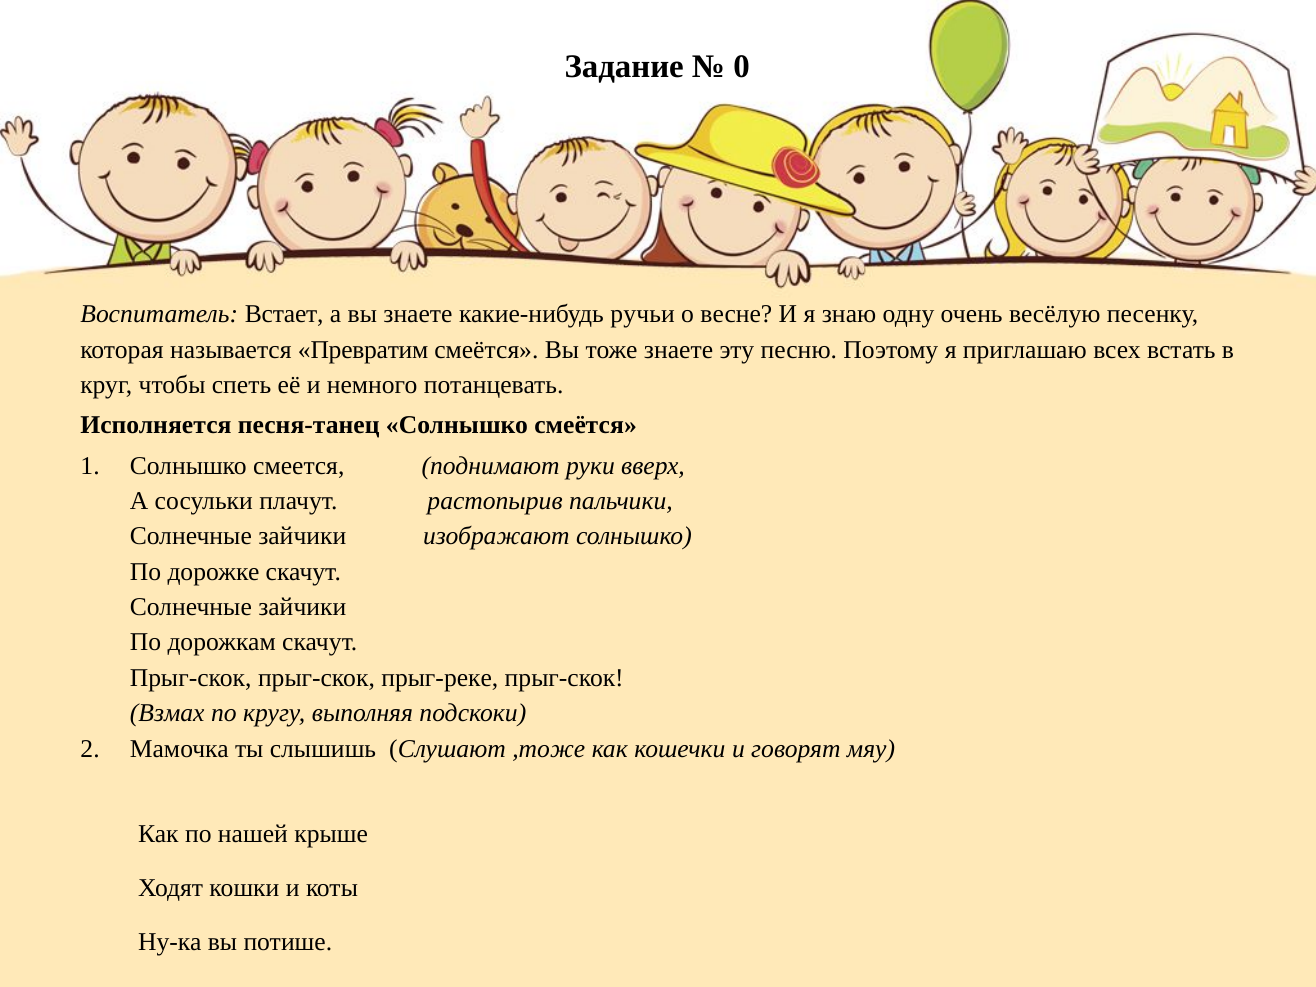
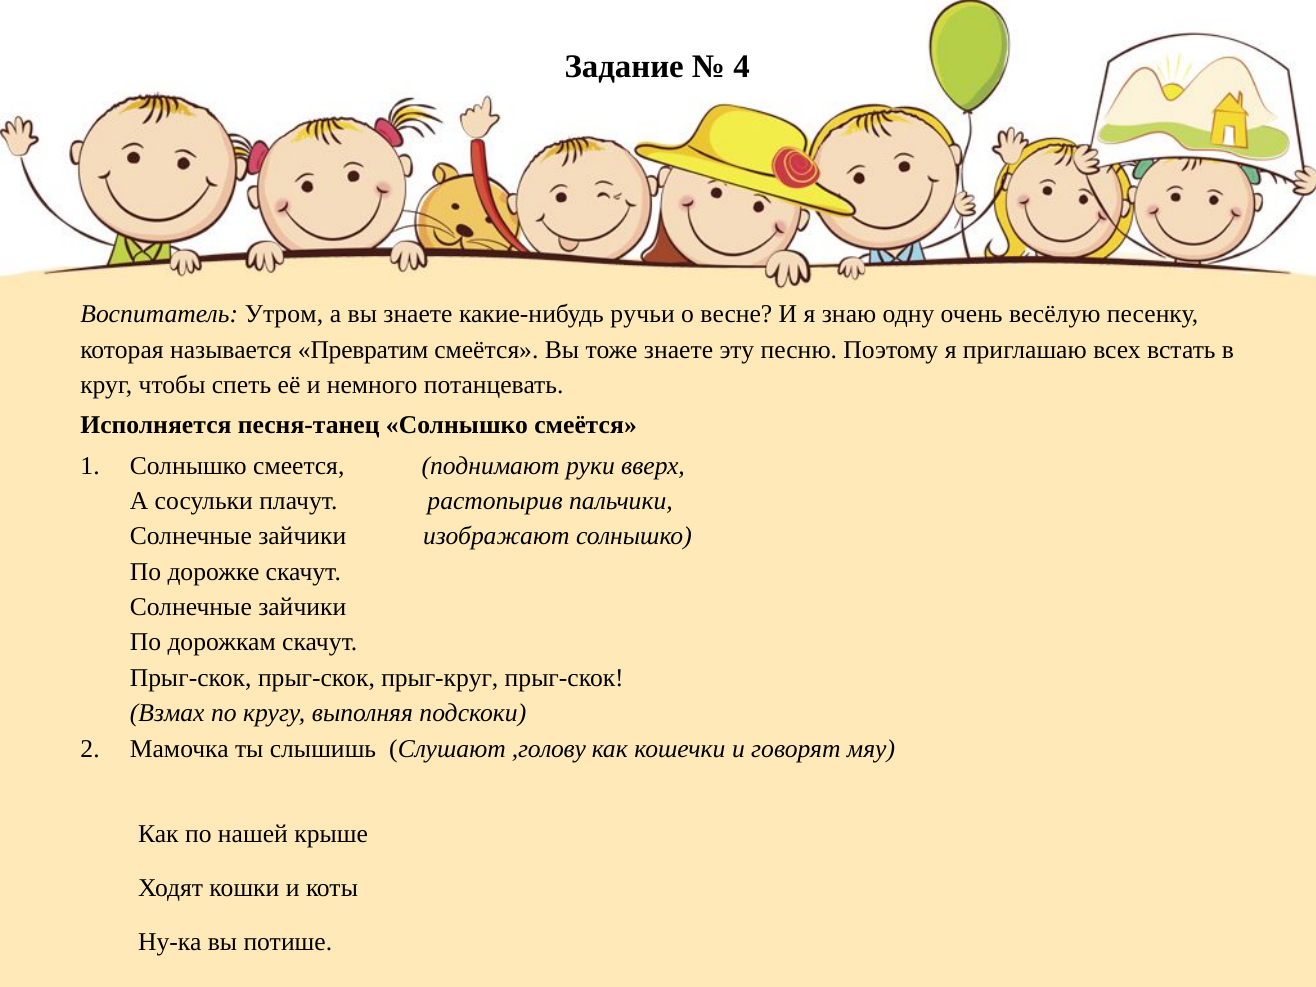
0: 0 -> 4 (742, 67)
Встает: Встает -> Утром (284, 315)
прыг-реке: прыг-реке -> прыг-круг (440, 678)
,тоже: ,тоже -> ,голову (549, 749)
